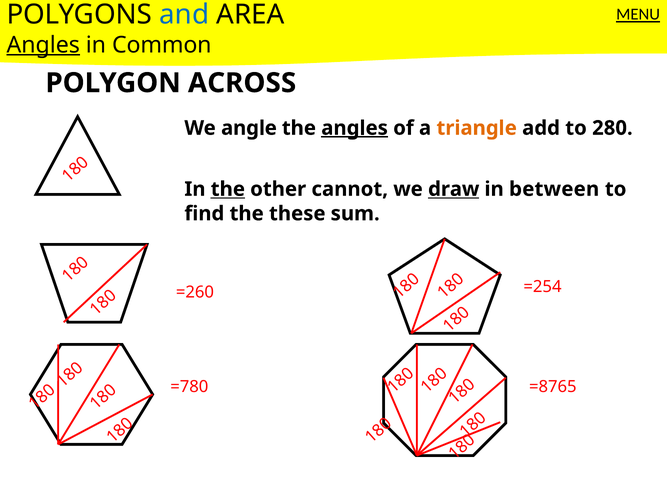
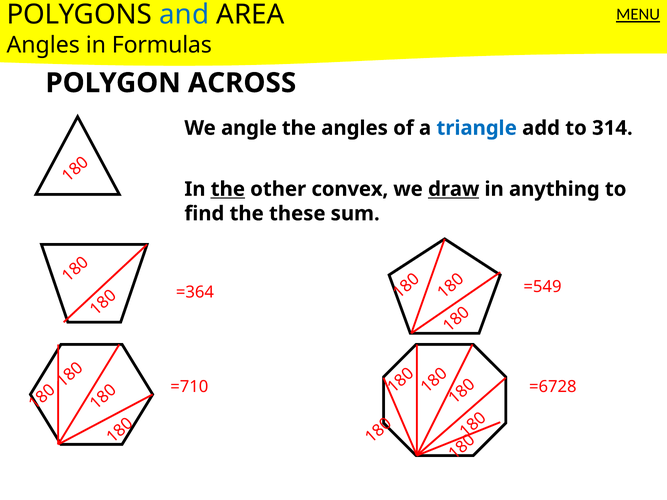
Angles underline: present -> none (43, 45)
Common: Common -> Formulas (162, 45)
angles underline: present -> none (355, 128)
triangle colour: orange -> blue (477, 128)
280: 280 -> 314 (612, 128)
cannot: cannot -> convex (350, 189)
between: between -> anything (554, 189)
=254: =254 -> =549 (543, 287)
=260: =260 -> =364 (195, 292)
=780: =780 -> =710 (189, 387)
=8765: =8765 -> =6728 (553, 387)
